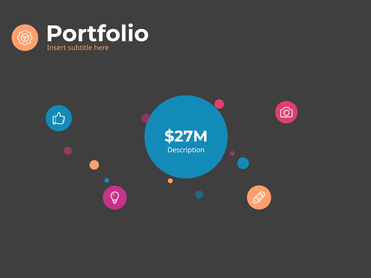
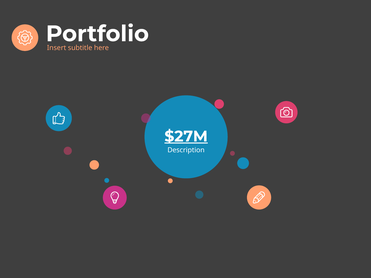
$27M underline: none -> present (186, 137)
